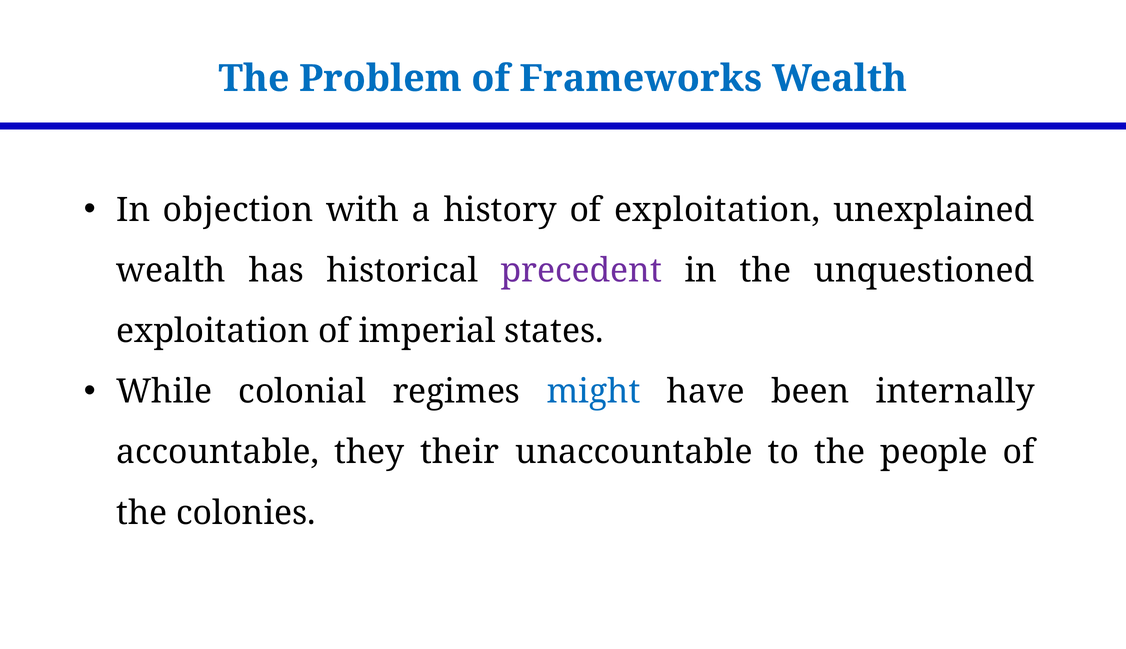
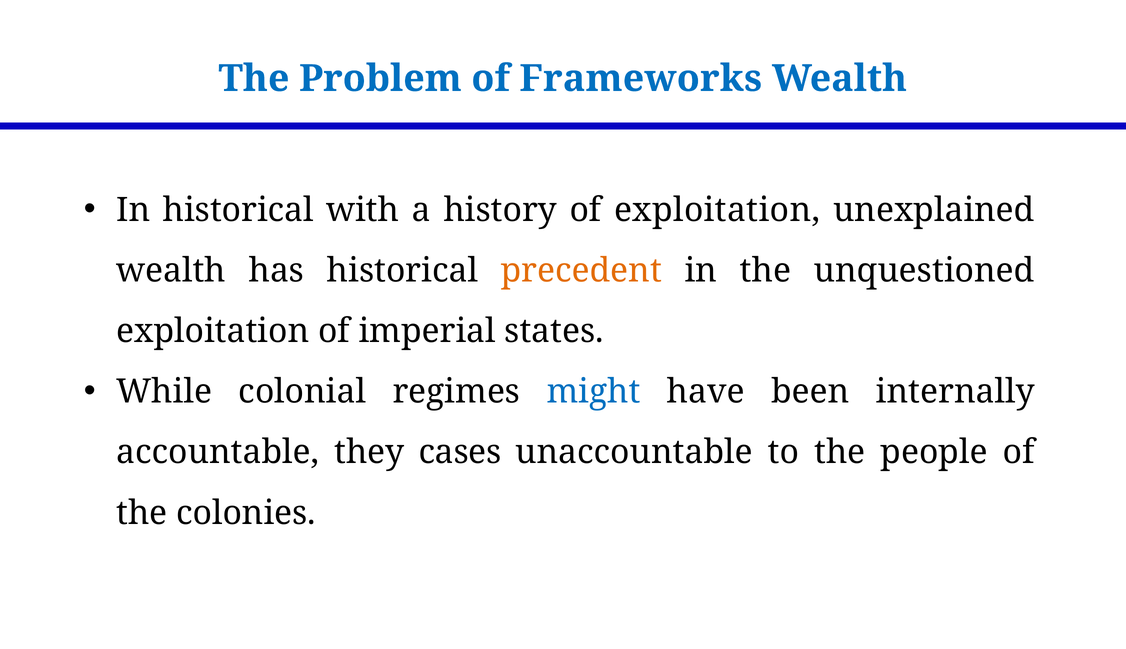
In objection: objection -> historical (238, 210)
precedent colour: purple -> orange (581, 271)
their: their -> cases (460, 453)
